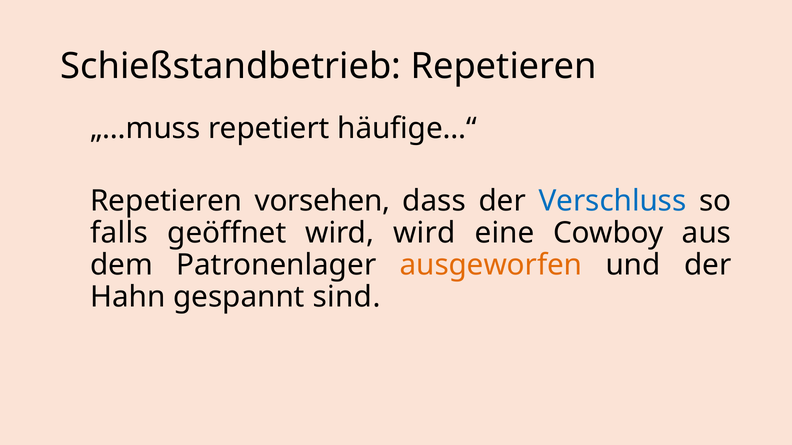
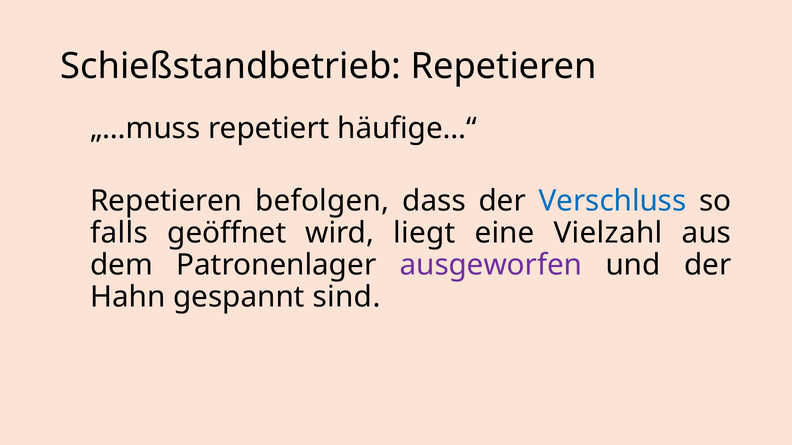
vorsehen: vorsehen -> befolgen (322, 201)
wird wird: wird -> liegt (424, 233)
Cowboy: Cowboy -> Vielzahl (608, 233)
ausgeworfen colour: orange -> purple (491, 265)
